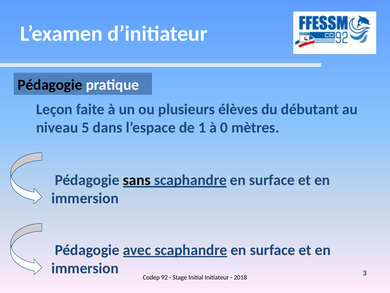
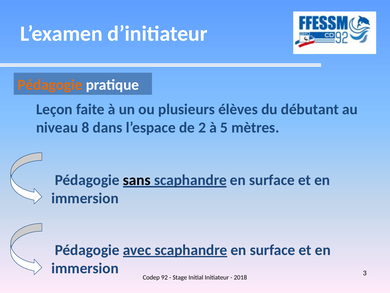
Pédagogie colour: black -> orange (50, 85)
5: 5 -> 8 (85, 127)
1: 1 -> 2 (202, 127)
0: 0 -> 5 (224, 127)
